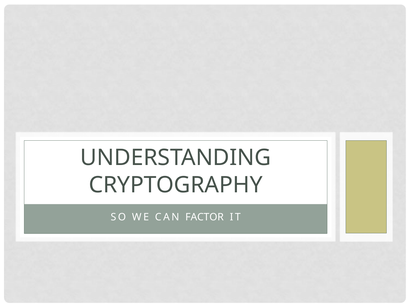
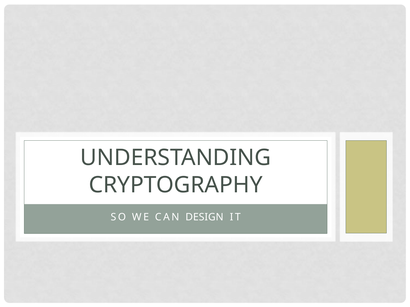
FACTOR: FACTOR -> DESIGN (204, 217)
